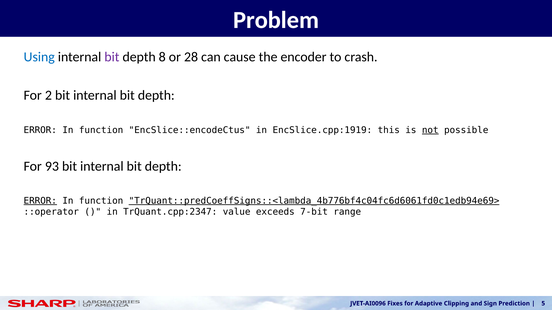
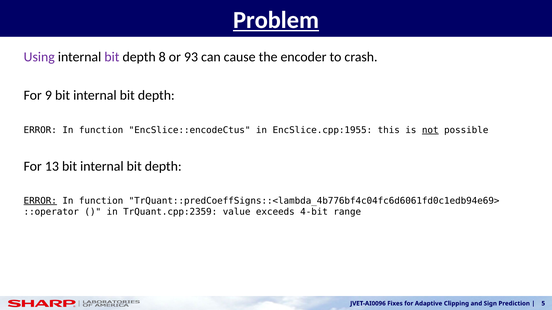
Problem underline: none -> present (276, 20)
Using colour: blue -> purple (39, 57)
28: 28 -> 93 (191, 57)
2: 2 -> 9 (48, 96)
EncSlice.cpp:1919: EncSlice.cpp:1919 -> EncSlice.cpp:1955 (322, 130)
93: 93 -> 13 (52, 166)
TrQuant::predCoeffSigns::<lambda_4b776bf4c04fc6d6061fd0c1edb94e69> underline: present -> none (314, 201)
TrQuant.cpp:2347: TrQuant.cpp:2347 -> TrQuant.cpp:2359 (170, 212)
7-bit: 7-bit -> 4-bit (314, 212)
